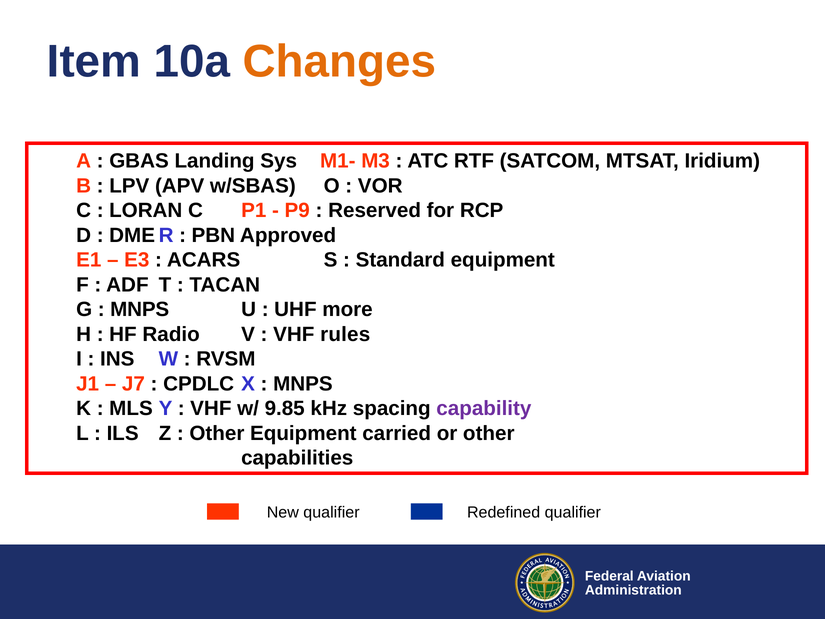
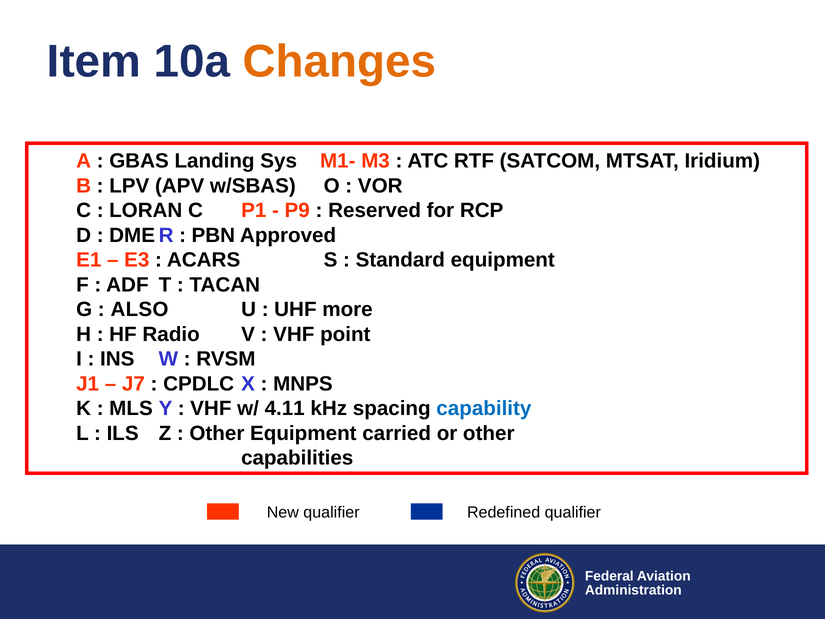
MNPS: MNPS -> ALSO (139, 309)
rules: rules -> point (345, 334)
9.85: 9.85 -> 4.11 (285, 408)
capability colour: purple -> blue (484, 408)
